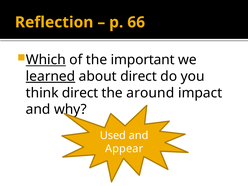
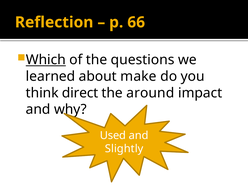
important: important -> questions (143, 60)
learned underline: present -> none (51, 76)
about direct: direct -> make (138, 76)
Appear: Appear -> Slightly (124, 149)
